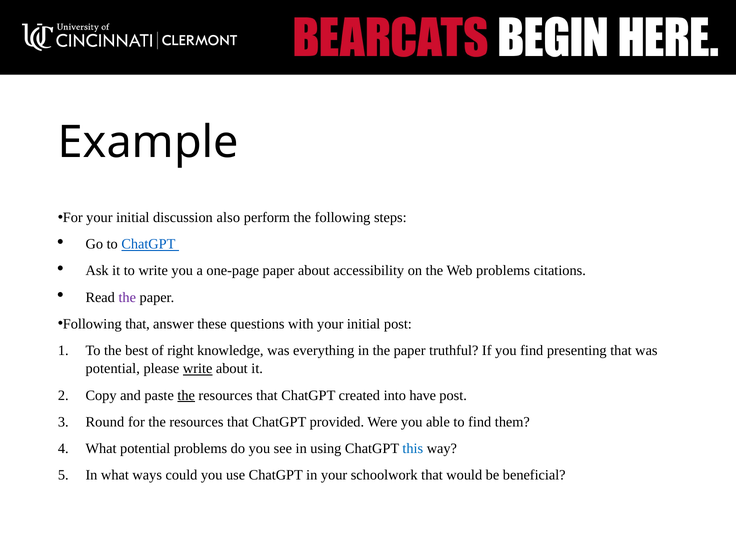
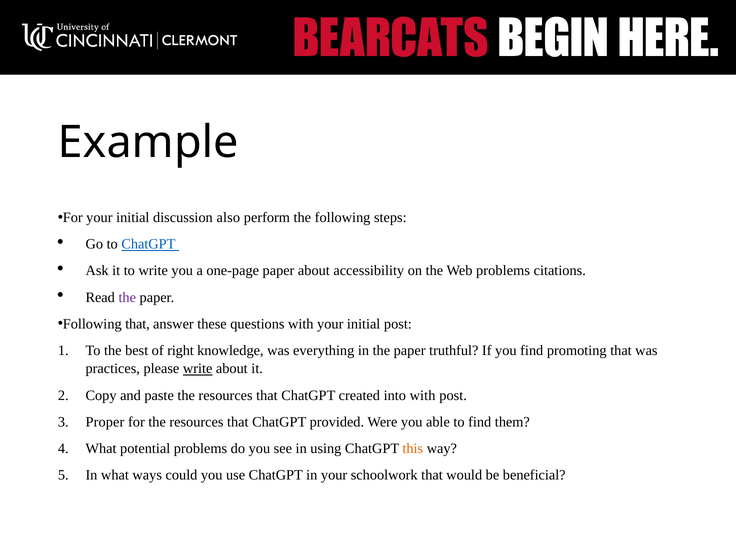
presenting: presenting -> promoting (577, 350)
potential: potential -> practices (113, 369)
the underline: present -> none (186, 395)
into have: have -> with (423, 395)
Round: Round -> Proper (105, 422)
this colour: blue -> orange (413, 448)
